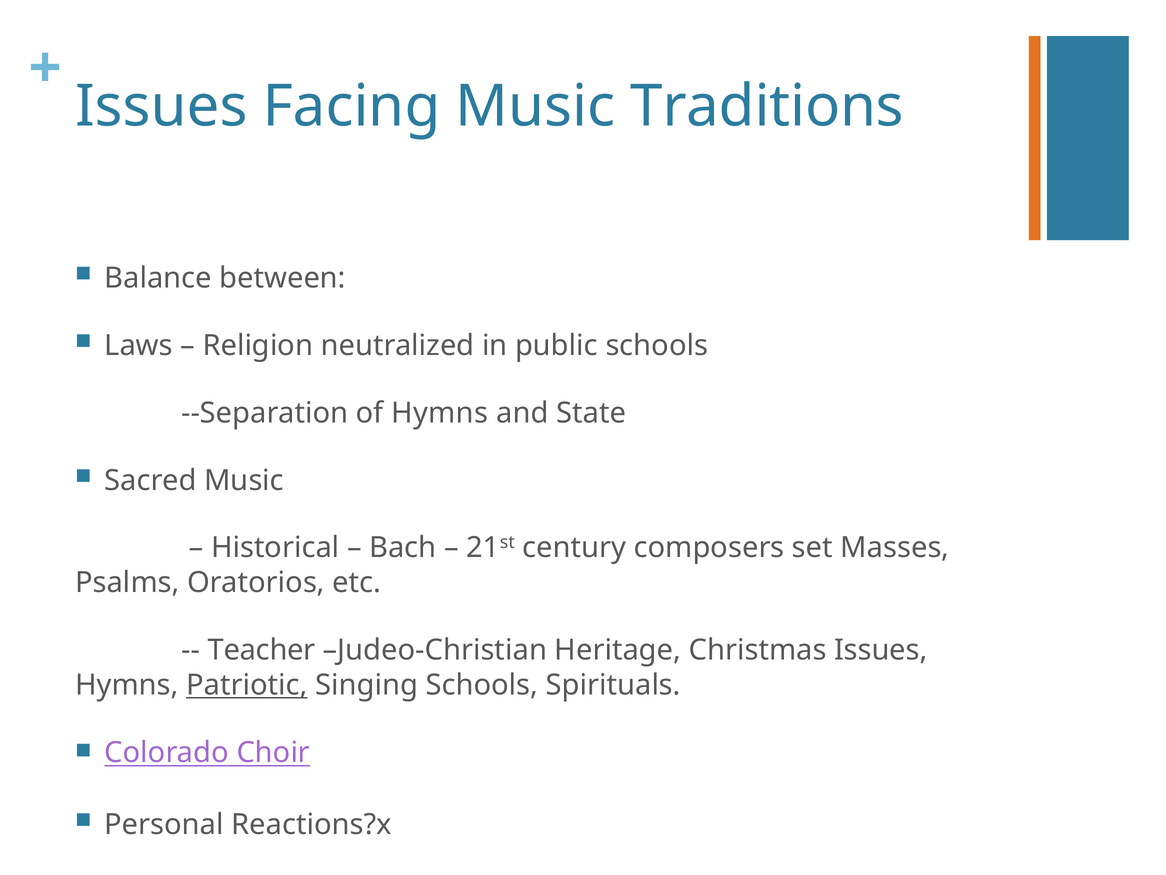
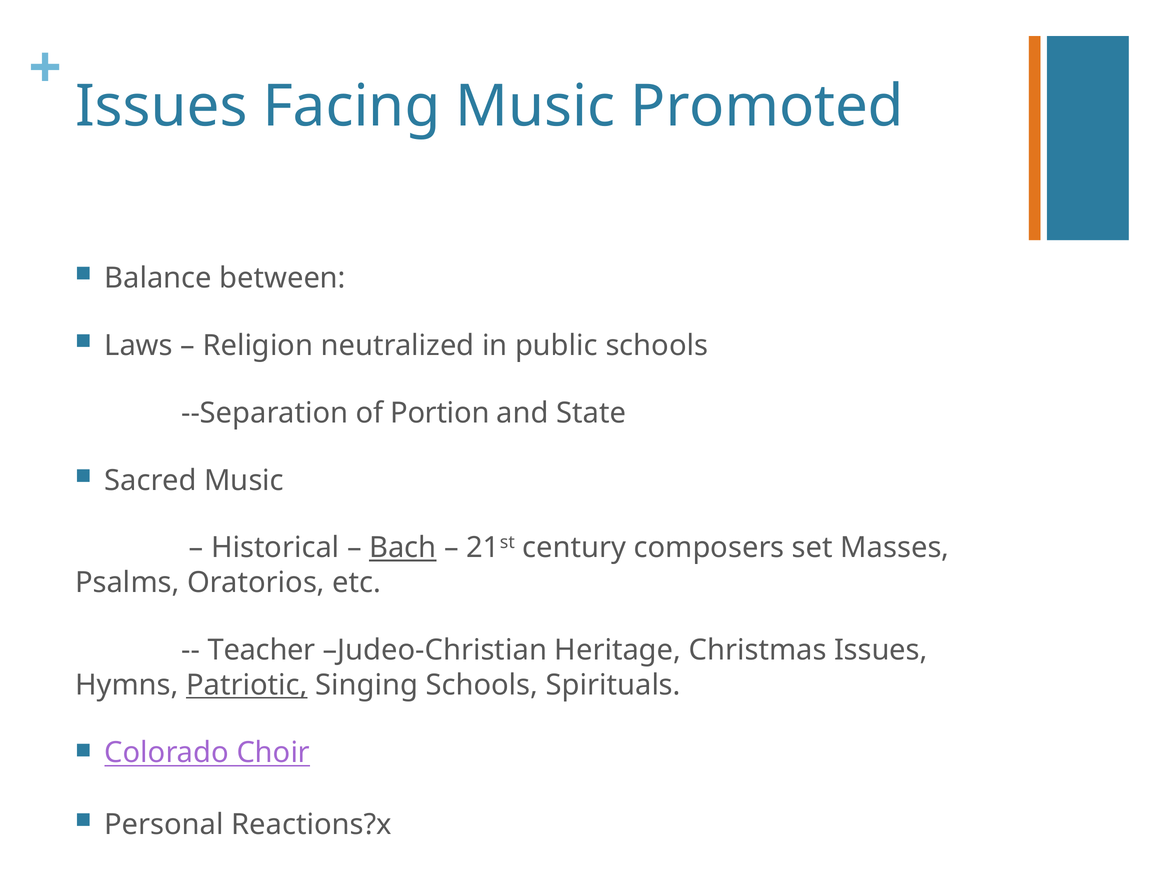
Traditions: Traditions -> Promoted (767, 107)
of Hymns: Hymns -> Portion (440, 413)
Bach underline: none -> present (403, 548)
